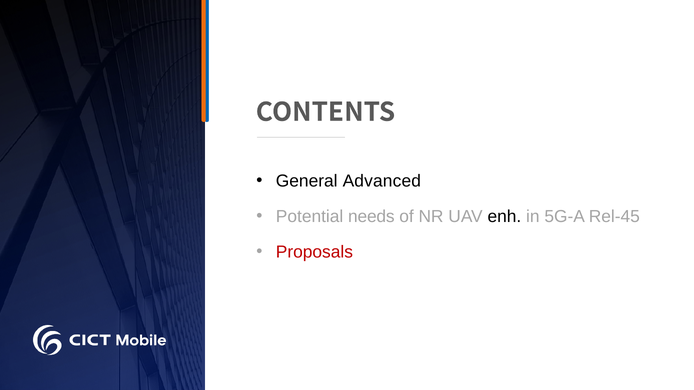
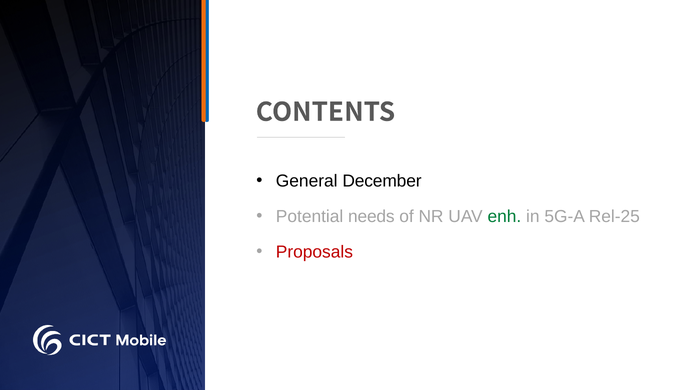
Advanced: Advanced -> December (382, 181)
enh colour: black -> green (504, 217)
Rel-45: Rel-45 -> Rel-25 (614, 217)
